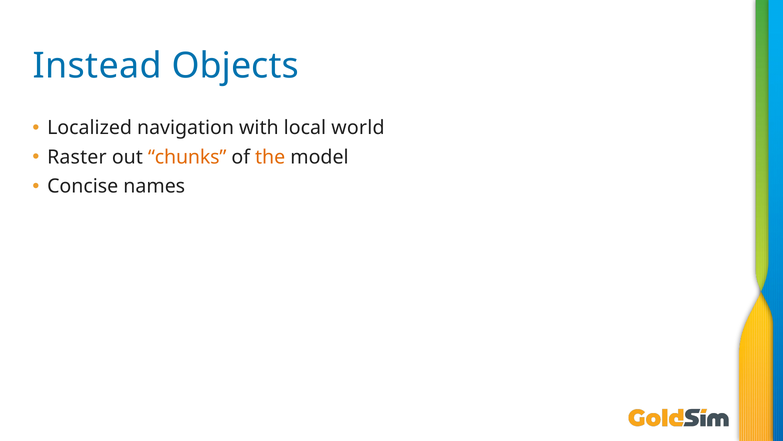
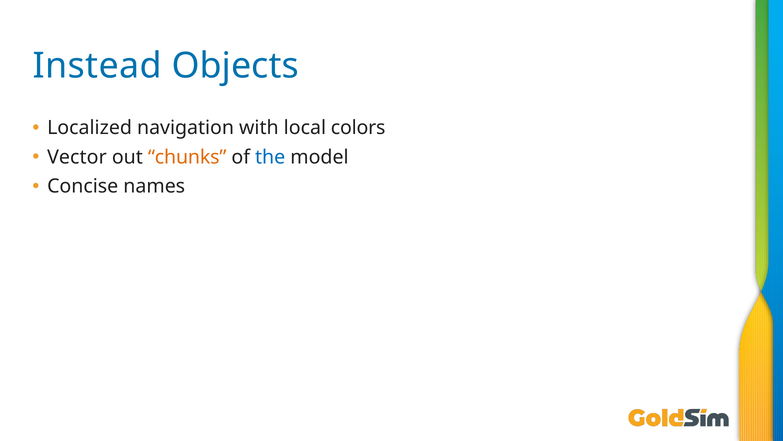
world: world -> colors (358, 128)
Raster: Raster -> Vector (77, 157)
the colour: orange -> blue (270, 157)
